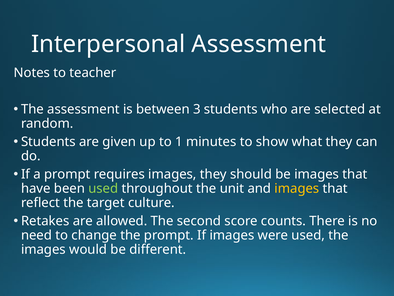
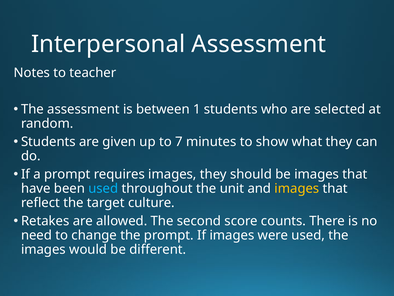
3: 3 -> 1 (197, 109)
1: 1 -> 7 (179, 142)
used colour: light green -> light blue (103, 188)
